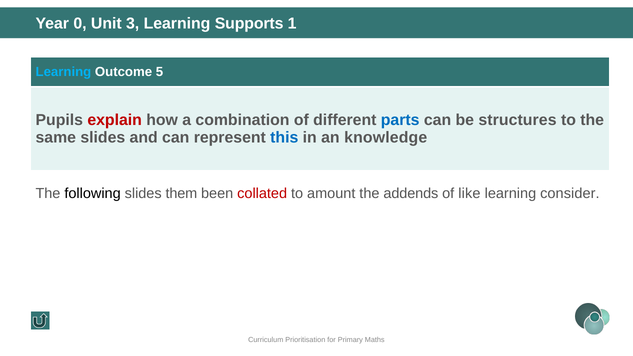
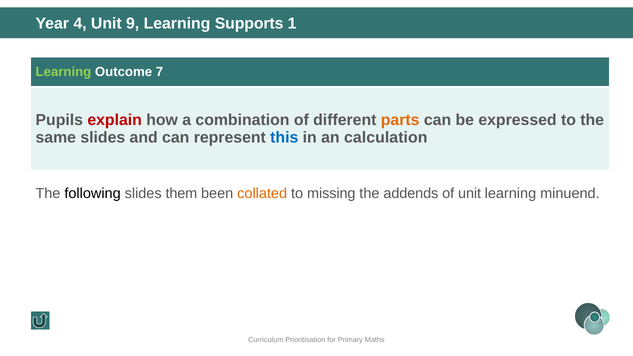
0: 0 -> 4 (80, 24)
3: 3 -> 9 (133, 24)
Learning colour: light blue -> light green (63, 72)
5: 5 -> 7 (159, 72)
parts colour: blue -> orange (400, 120)
structures: structures -> expressed (518, 120)
knowledge: knowledge -> calculation (386, 138)
collated colour: red -> orange (262, 194)
amount: amount -> missing (331, 194)
of like: like -> unit (470, 194)
consider: consider -> minuend (570, 194)
